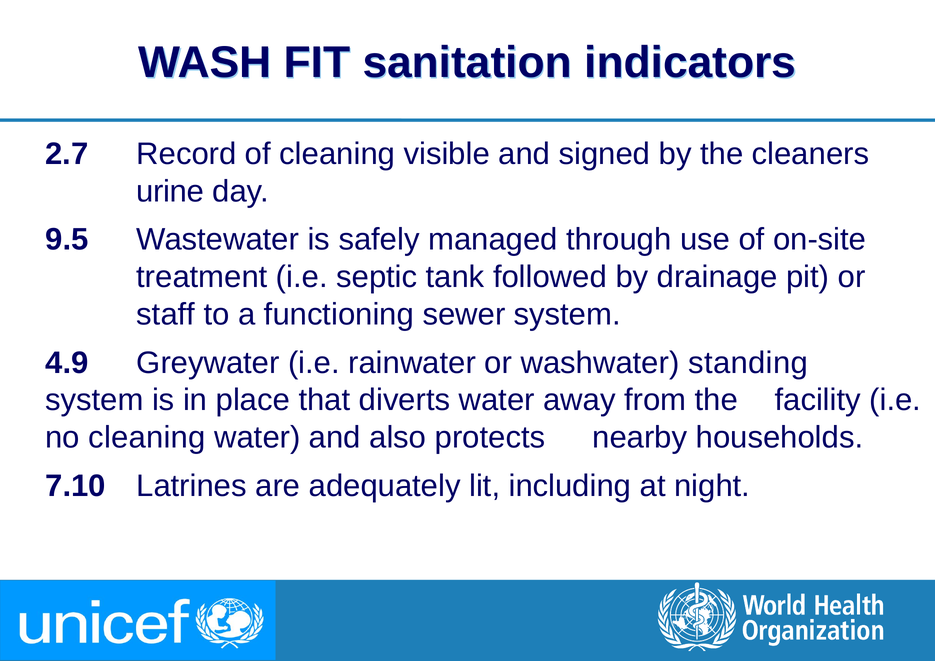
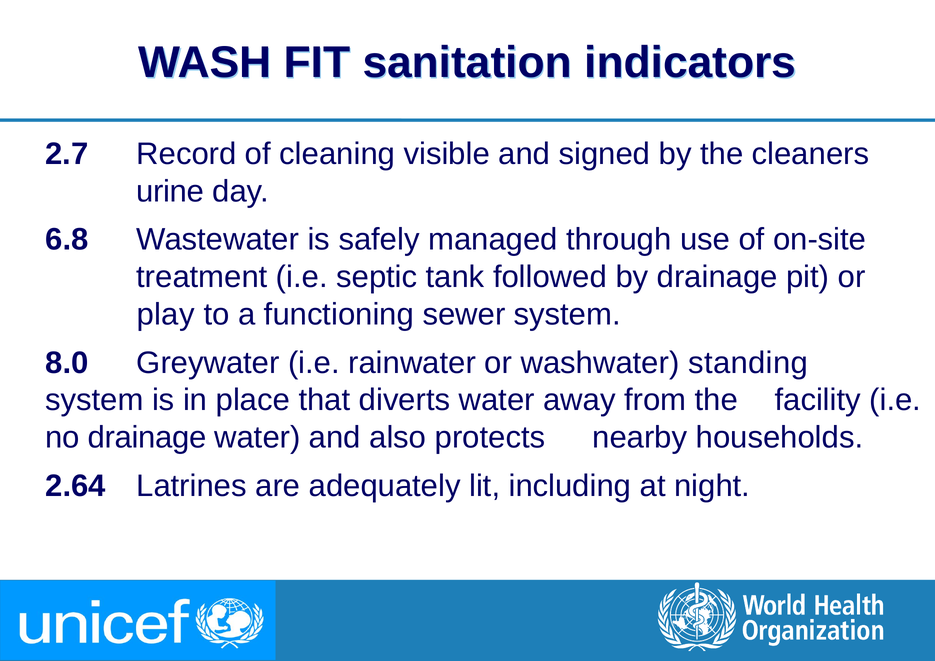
9.5: 9.5 -> 6.8 (67, 240)
staff: staff -> play (166, 314)
4.9: 4.9 -> 8.0 (67, 363)
no cleaning: cleaning -> drainage (147, 438)
7.10: 7.10 -> 2.64 (75, 486)
